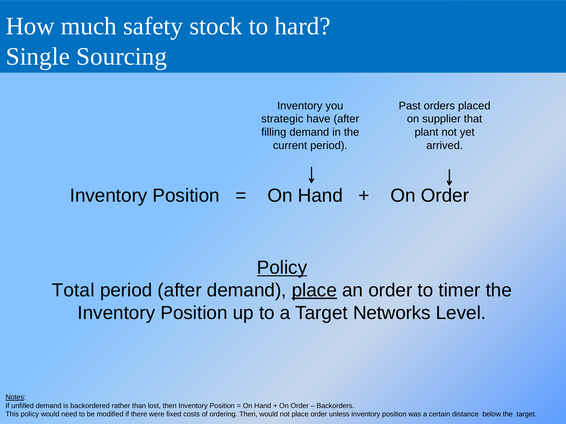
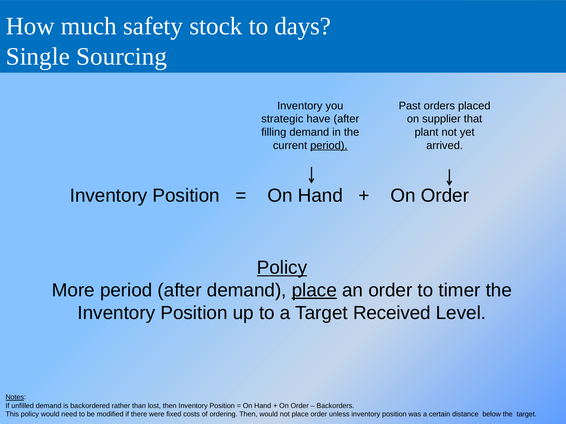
hard: hard -> days (303, 26)
period underline: none -> present (329, 146)
Total: Total -> More (73, 291)
Networks: Networks -> Received (392, 313)
